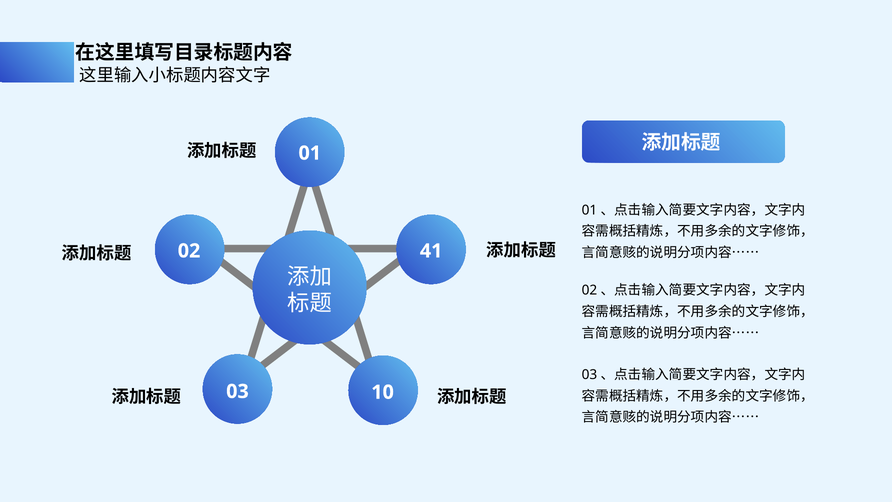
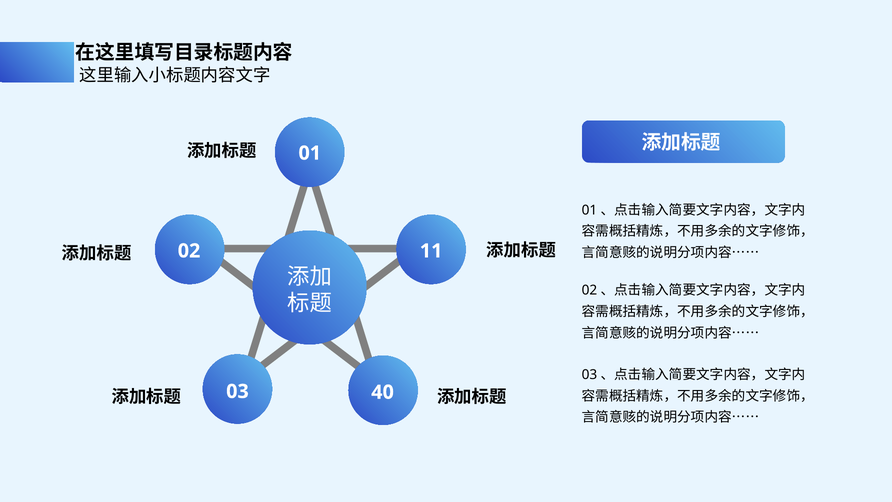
41: 41 -> 11 (431, 251)
10: 10 -> 40 (383, 392)
